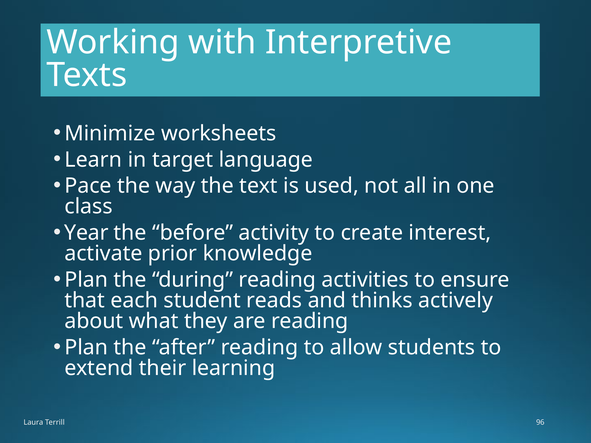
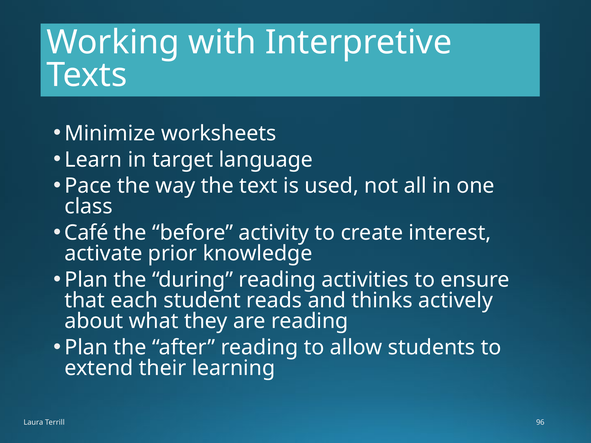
Year: Year -> Café (86, 233)
